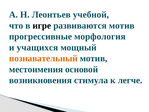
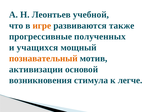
игре colour: black -> orange (42, 26)
развиваются мотив: мотив -> также (122, 26)
морфология: морфология -> полученных (100, 36)
местоимения: местоимения -> активизации (36, 69)
